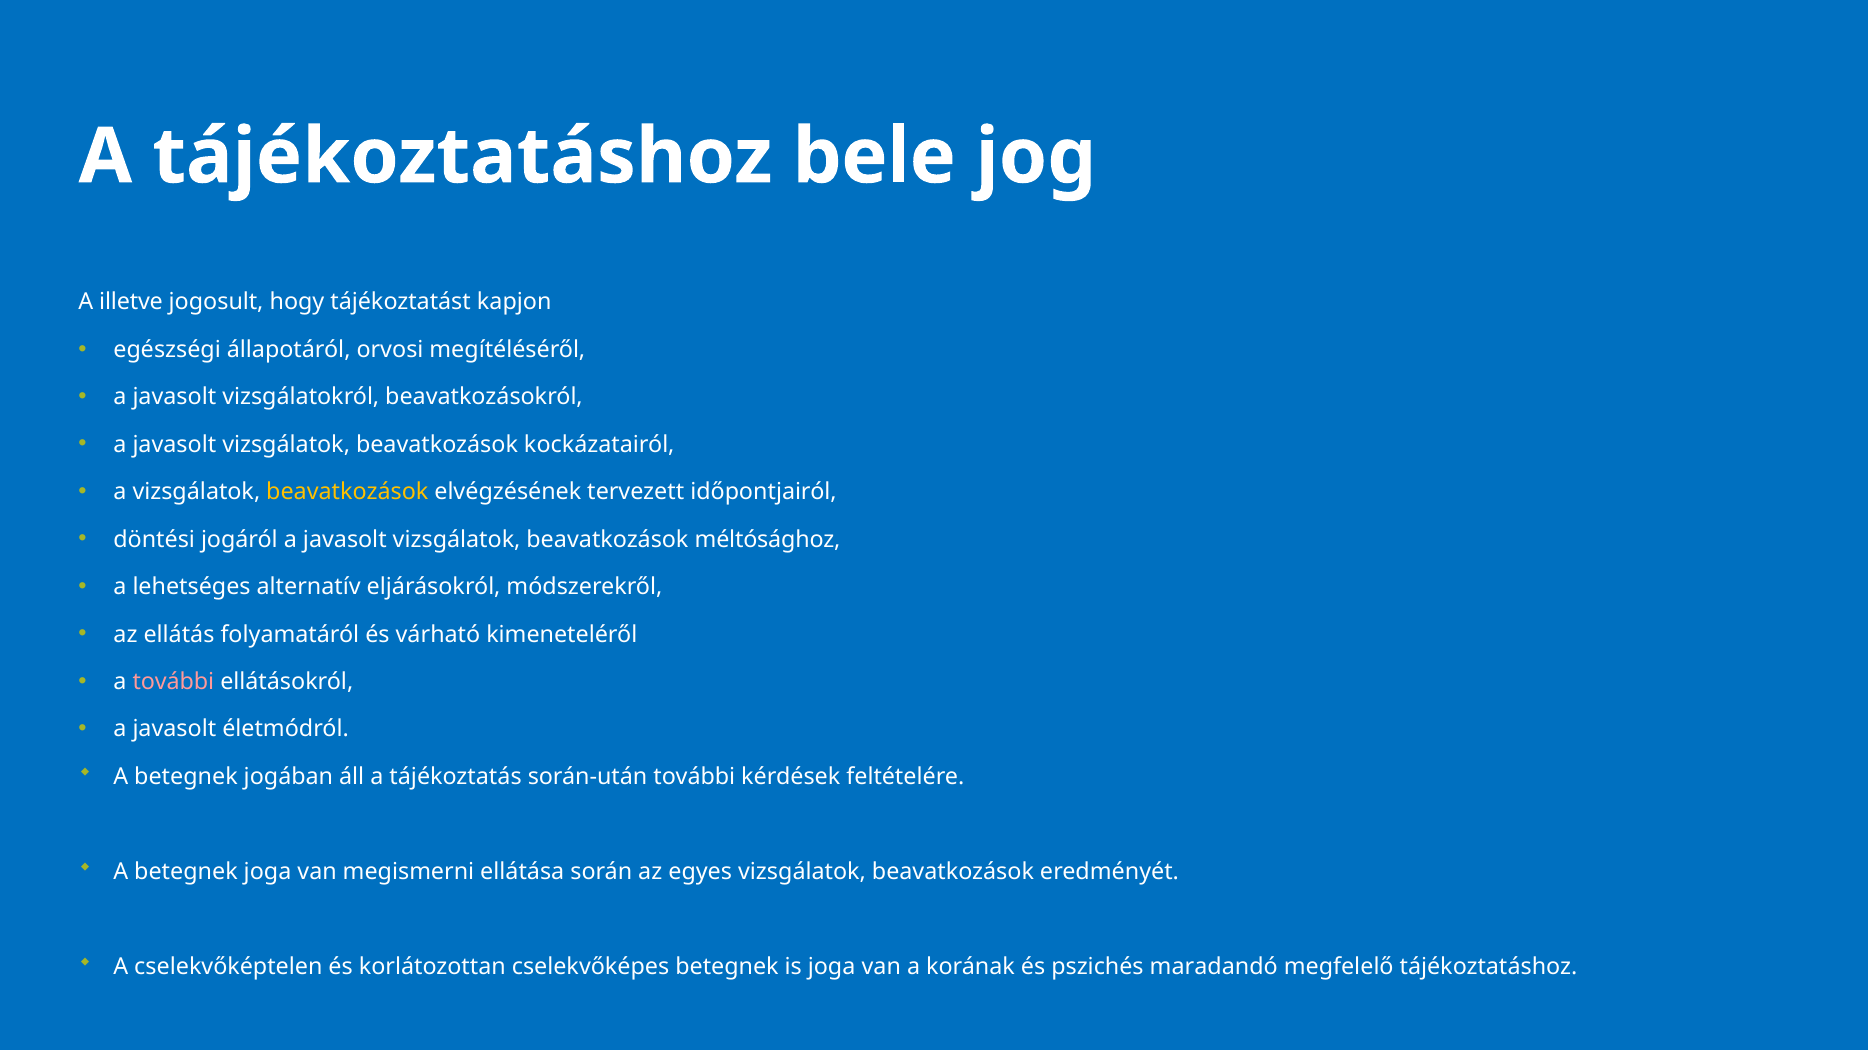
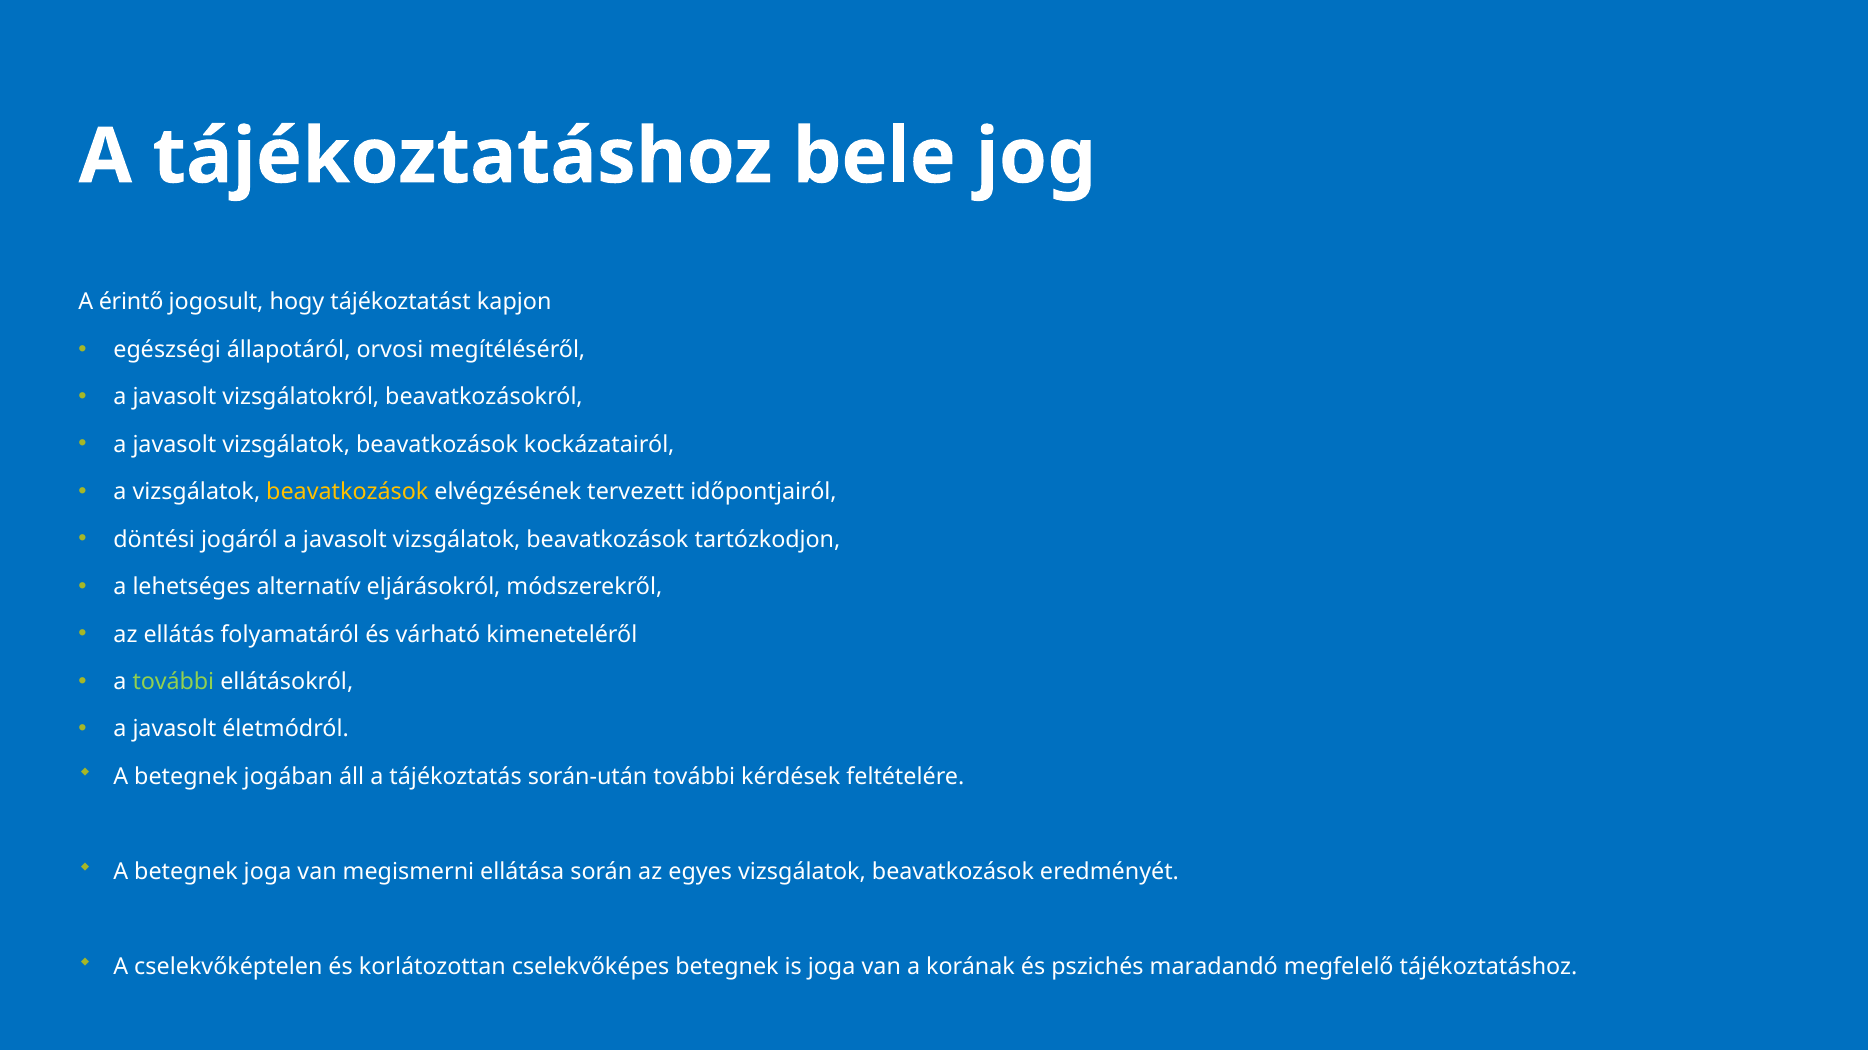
illetve: illetve -> érintő (131, 302)
méltósághoz: méltósághoz -> tartózkodjon (767, 540)
további colour: pink -> light green (173, 682)
